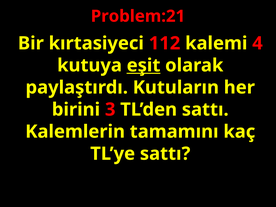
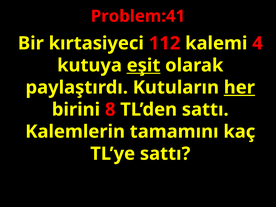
Problem:21: Problem:21 -> Problem:41 (138, 16)
her underline: none -> present (239, 87)
3: 3 -> 8 (110, 110)
